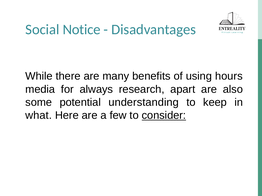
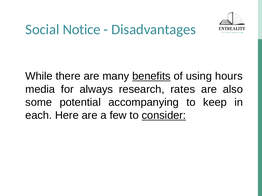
benefits underline: none -> present (151, 76)
apart: apart -> rates (183, 89)
understanding: understanding -> accompanying (144, 103)
what: what -> each (39, 116)
